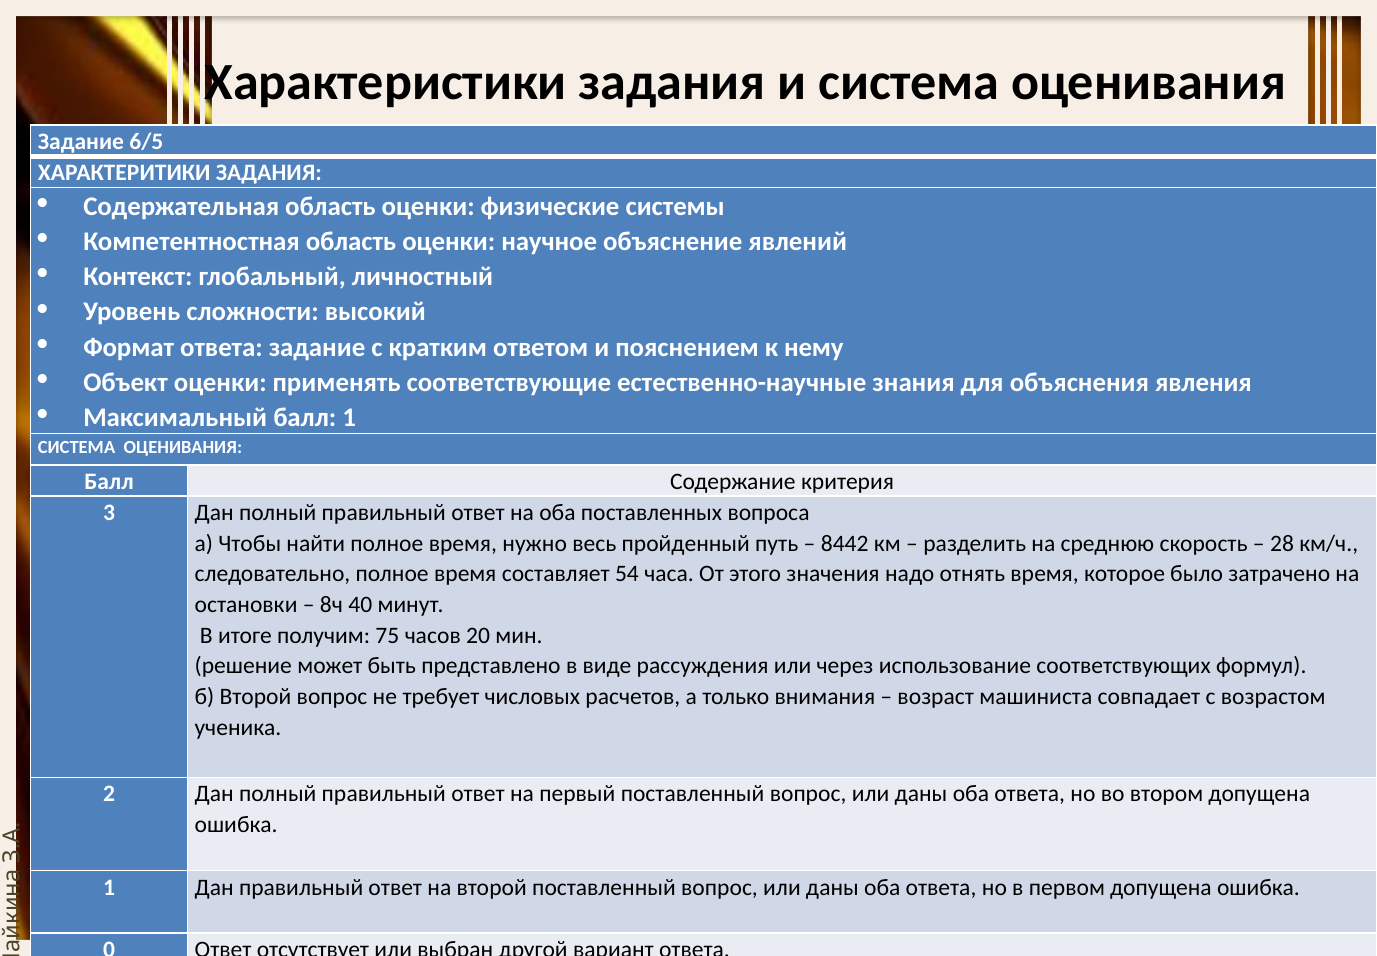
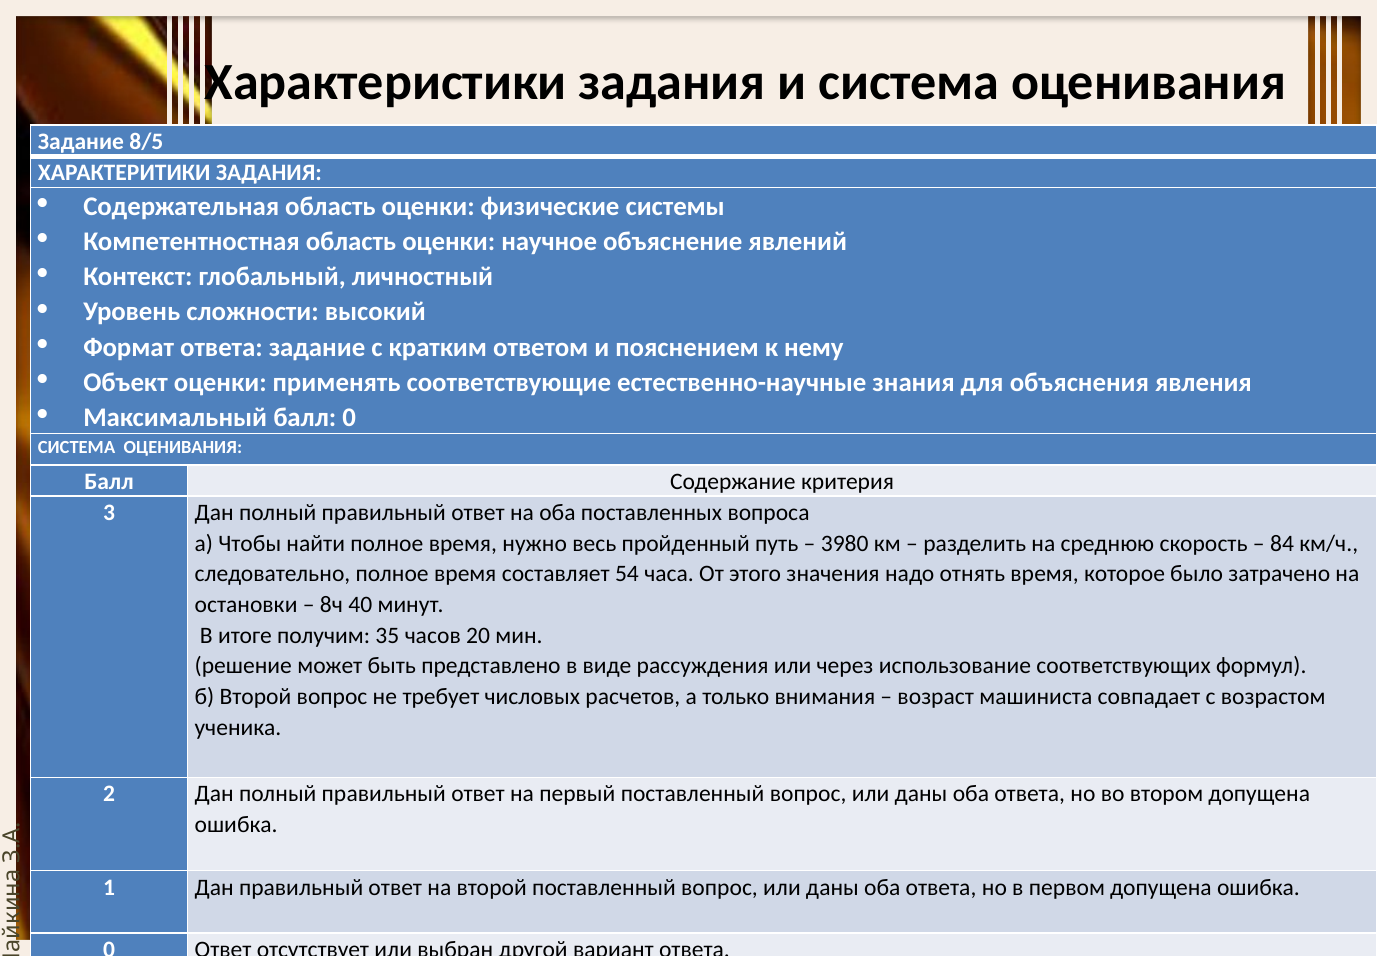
6/5: 6/5 -> 8/5 (146, 142)
балл 1: 1 -> 0 (349, 418)
8442: 8442 -> 3980 (845, 543)
28: 28 -> 84 (1282, 543)
75: 75 -> 35 (387, 635)
